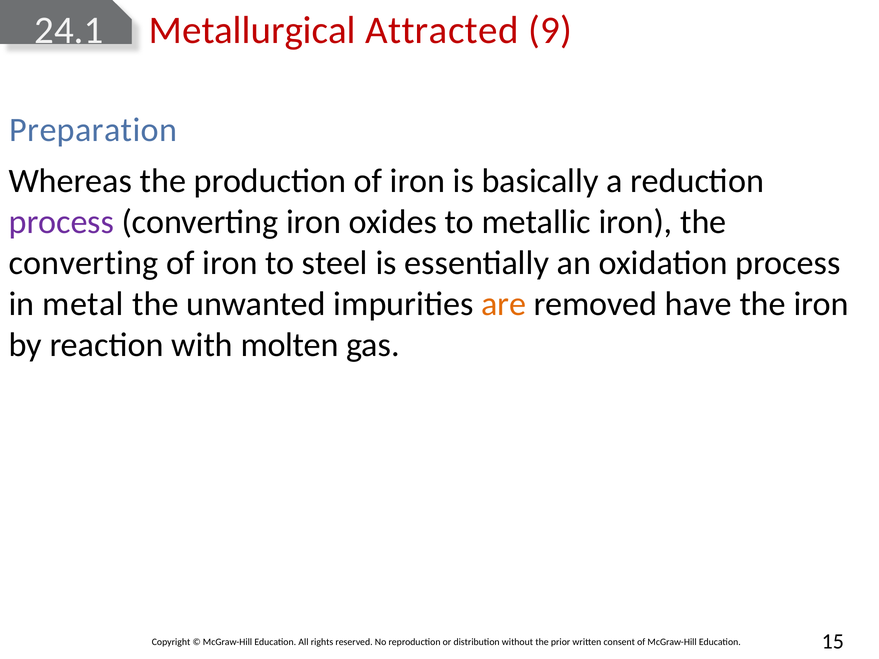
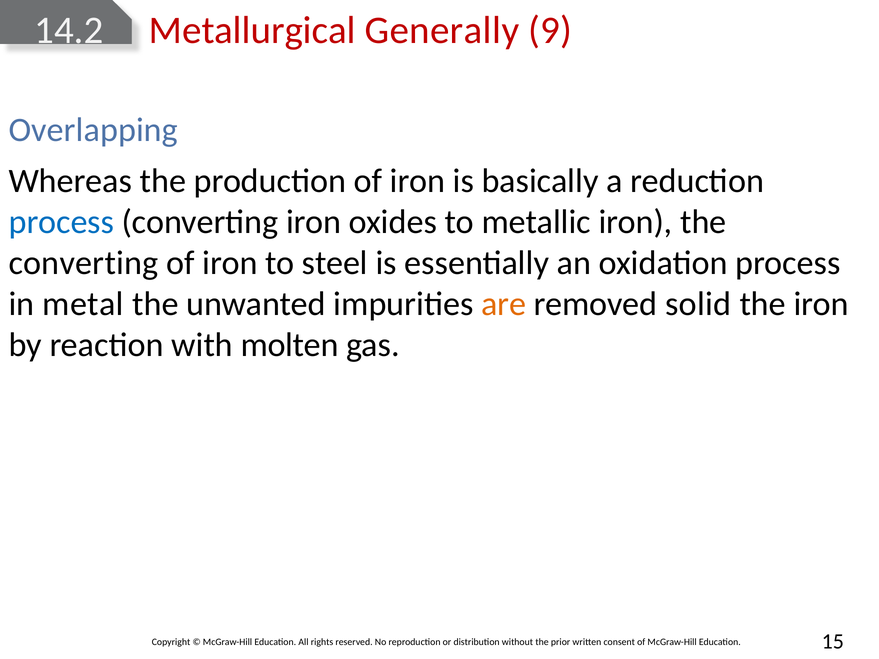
24.1: 24.1 -> 14.2 (69, 31)
Attracted: Attracted -> Generally (442, 31)
Preparation: Preparation -> Overlapping (93, 130)
process colour: purple -> blue (61, 222)
have: have -> solid (698, 304)
